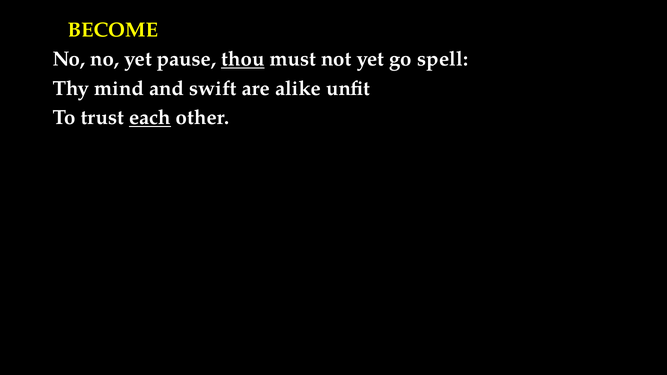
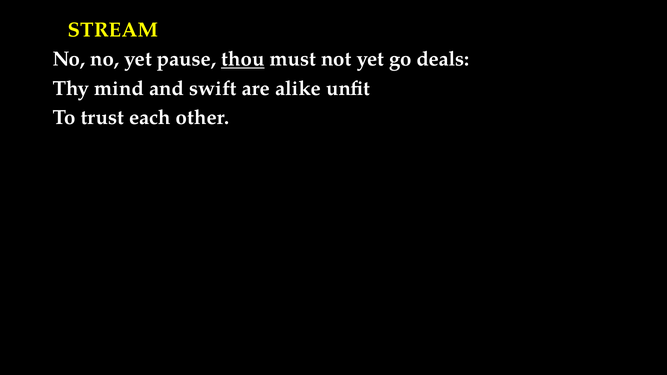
BECOME: BECOME -> STREAM (113, 30)
spell: spell -> deals (443, 59)
each underline: present -> none (150, 118)
